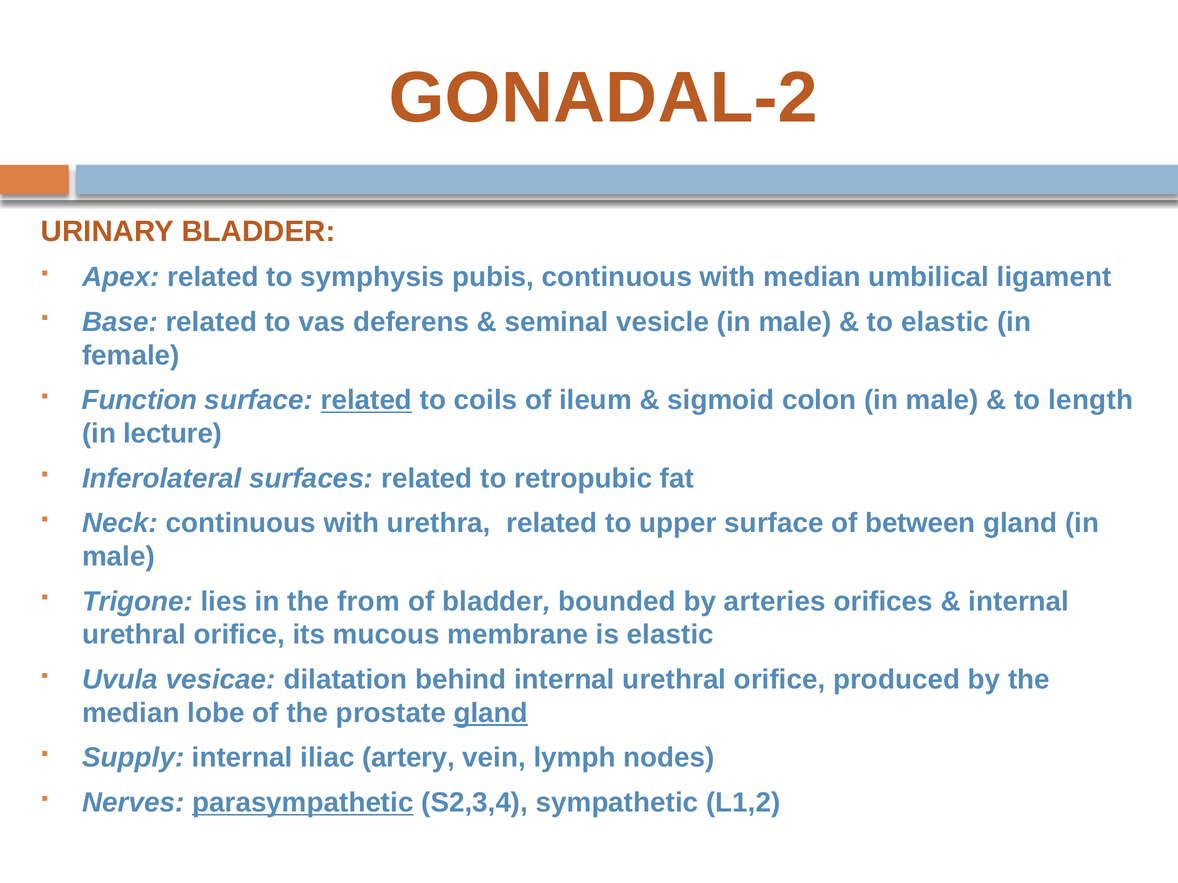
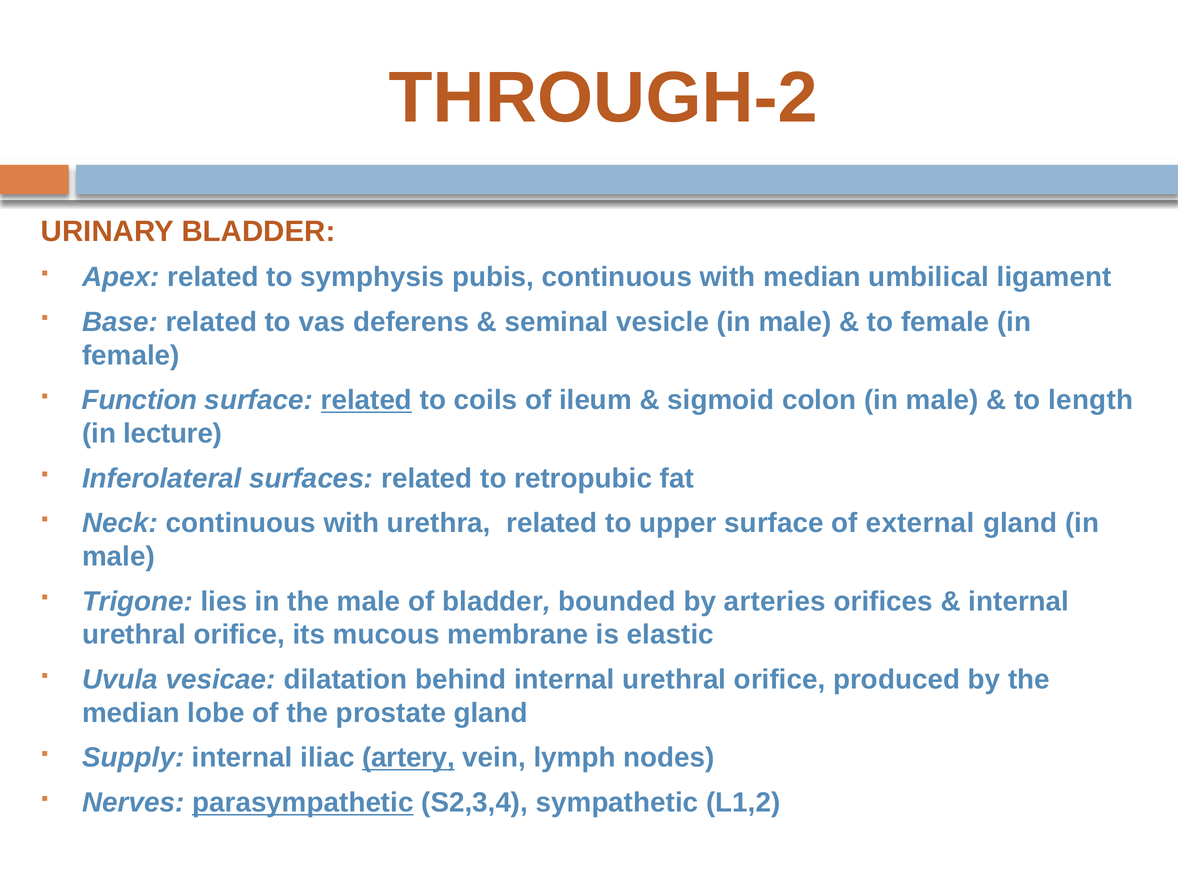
GONADAL-2: GONADAL-2 -> THROUGH-2 (603, 98)
to elastic: elastic -> female (945, 322)
between: between -> external (920, 524)
the from: from -> male (369, 602)
gland underline: present -> none (491, 713)
artery underline: none -> present (409, 758)
